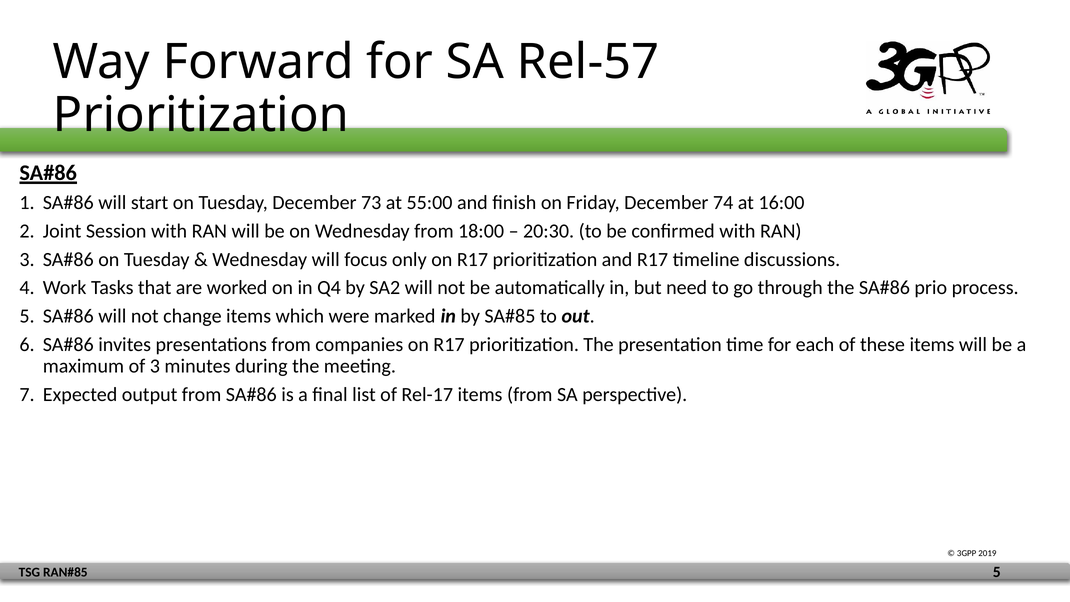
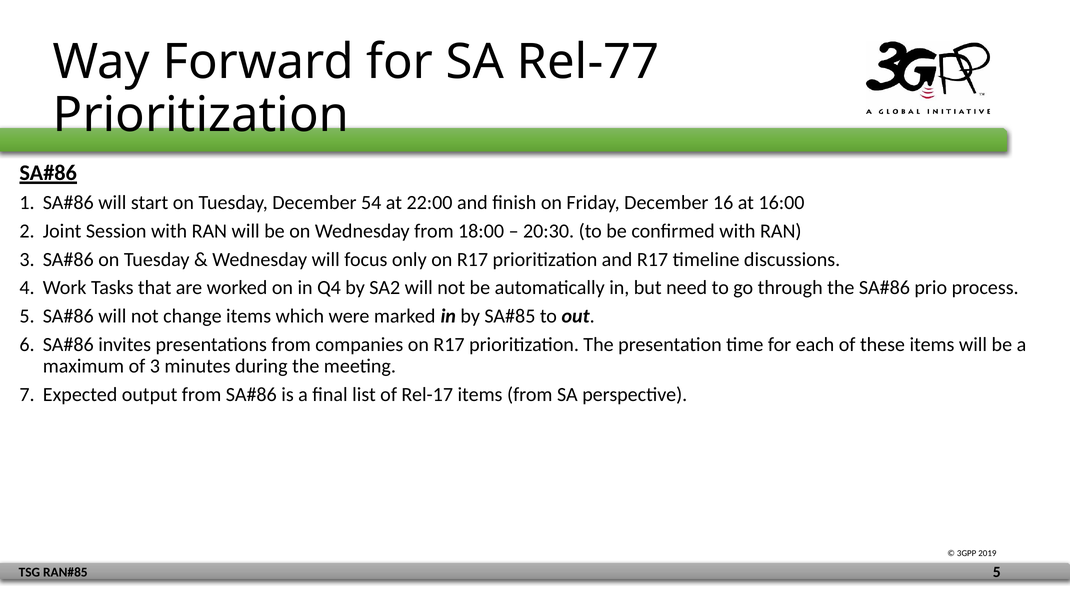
Rel-57: Rel-57 -> Rel-77 (588, 62)
73: 73 -> 54 (371, 203)
55:00: 55:00 -> 22:00 (430, 203)
74: 74 -> 16 (723, 203)
